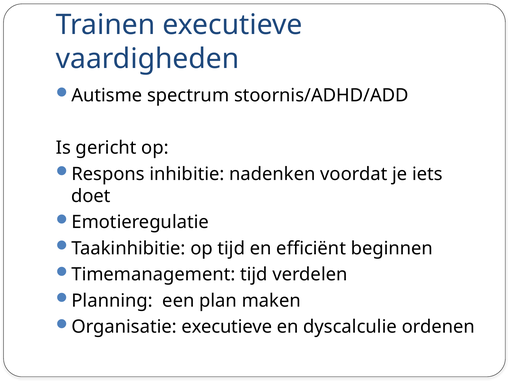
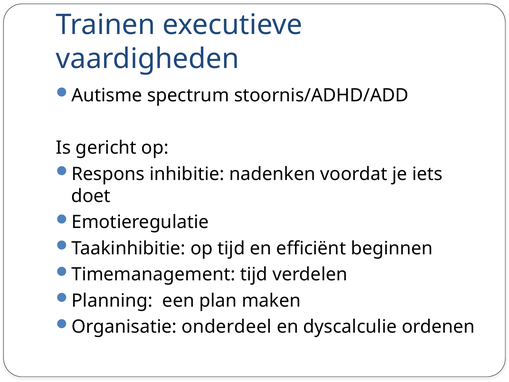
Organisatie executieve: executieve -> onderdeel (227, 327)
